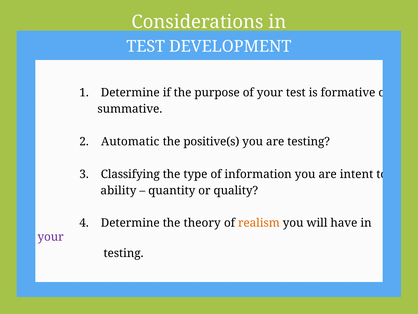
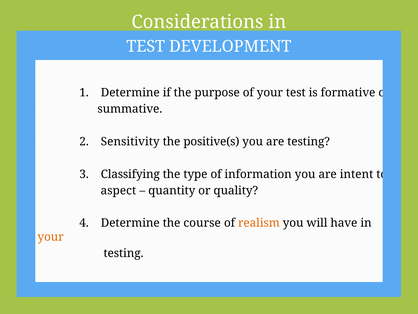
Automatic: Automatic -> Sensitivity (130, 141)
ability: ability -> aspect (118, 190)
theory: theory -> course (202, 223)
your colour: purple -> orange (51, 237)
